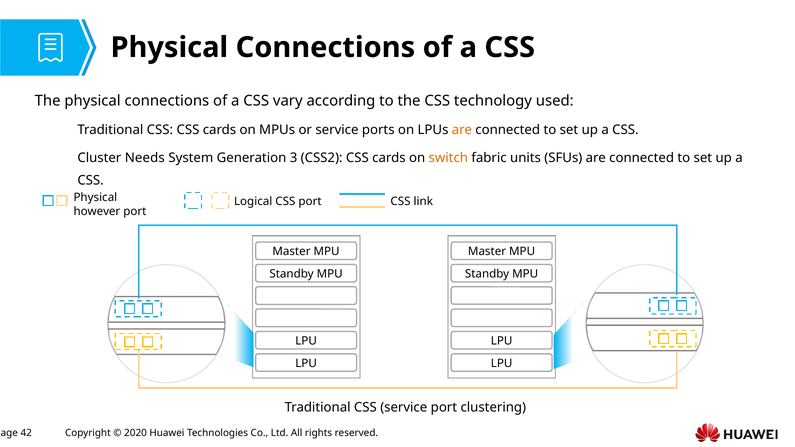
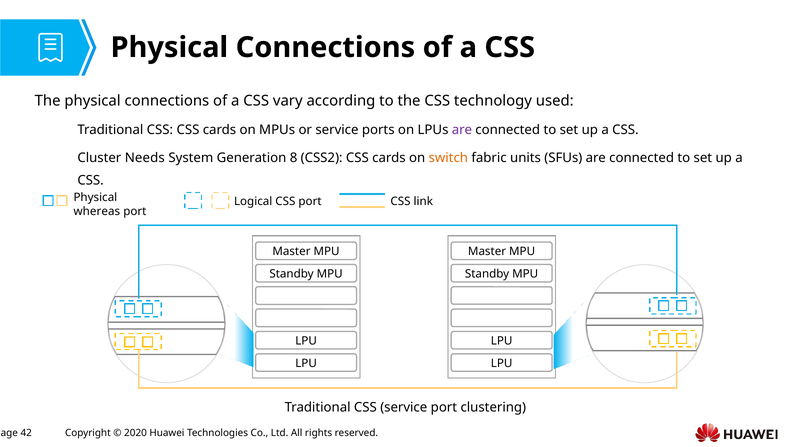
are colour: orange -> purple (462, 130)
3: 3 -> 8 (294, 158)
however: however -> whereas (97, 211)
